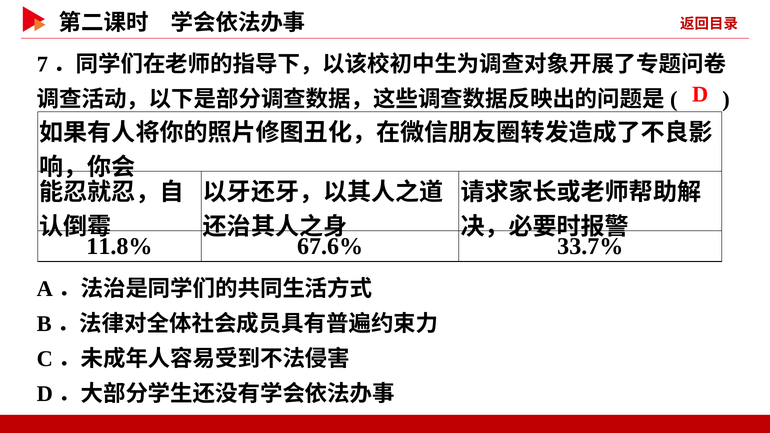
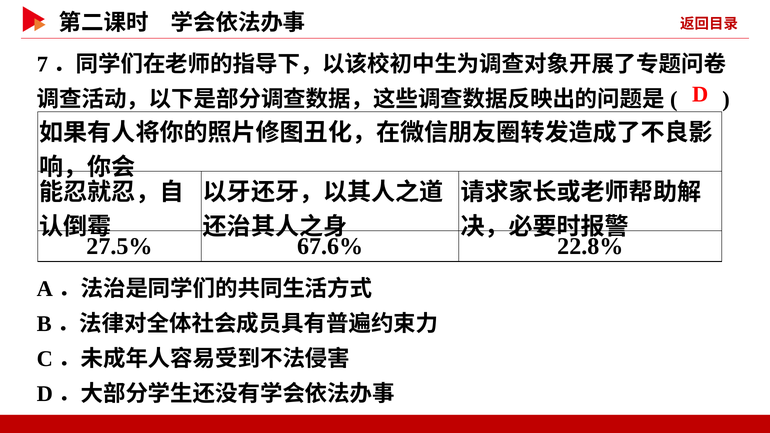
11.8%: 11.8% -> 27.5% (119, 246)
33.7%: 33.7% -> 22.8% (590, 246)
